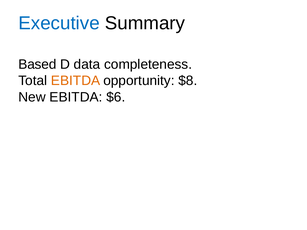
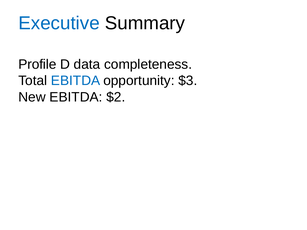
Based: Based -> Profile (37, 64)
EBITDA colour: orange -> blue (76, 81)
$8: $8 -> $3 (188, 81)
$6: $6 -> $2 (116, 97)
